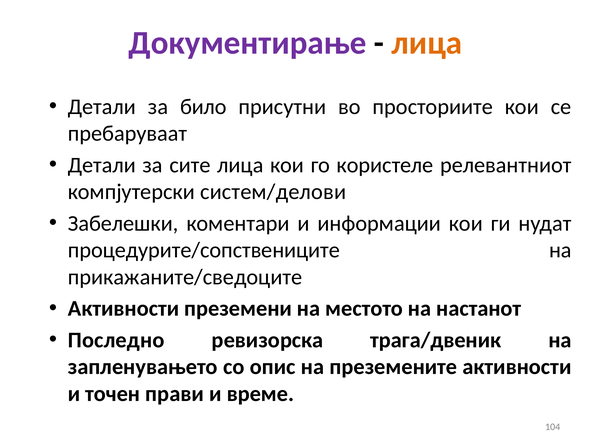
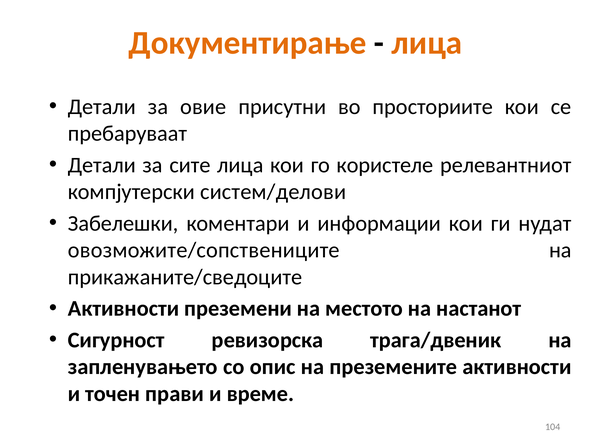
Документирање colour: purple -> orange (248, 43)
било: било -> овие (203, 107)
процедурите/сопствениците: процедурите/сопствениците -> овозможите/сопствениците (204, 250)
Последно: Последно -> Сигурност (116, 340)
